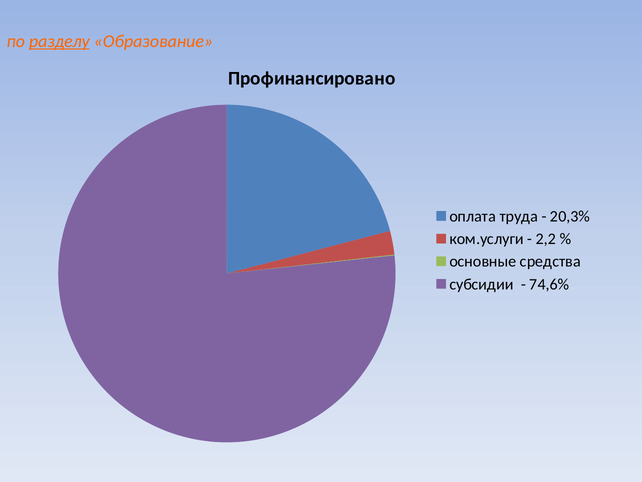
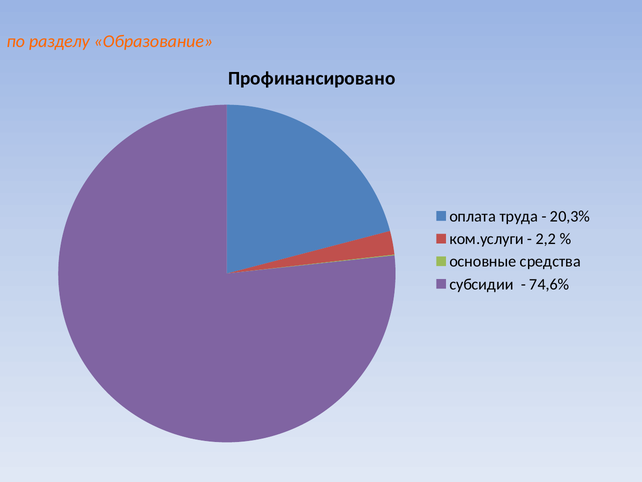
разделу underline: present -> none (59, 41)
